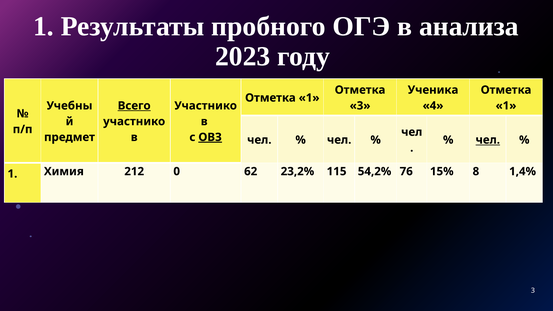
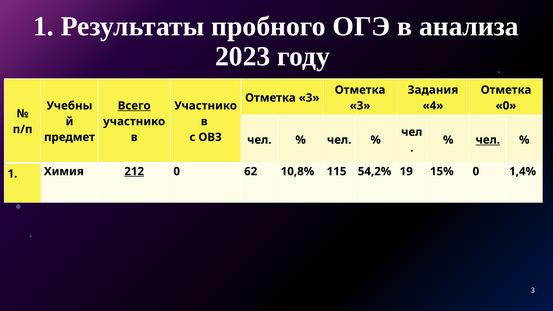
Ученика: Ученика -> Задания (433, 90)
1: 1 -> 3 (309, 98)
1: 1 -> 0 (506, 106)
ОВЗ underline: present -> none (210, 137)
212 underline: none -> present (134, 171)
23,2%: 23,2% -> 10,8% (297, 171)
76: 76 -> 19 (406, 171)
15% 8: 8 -> 0 (476, 171)
